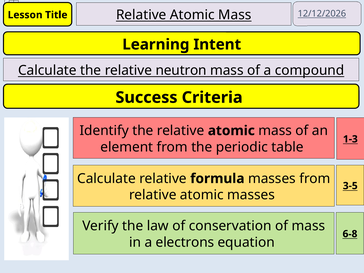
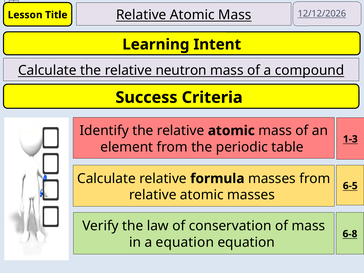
3-5: 3-5 -> 6-5 (350, 186)
a electrons: electrons -> equation (185, 242)
